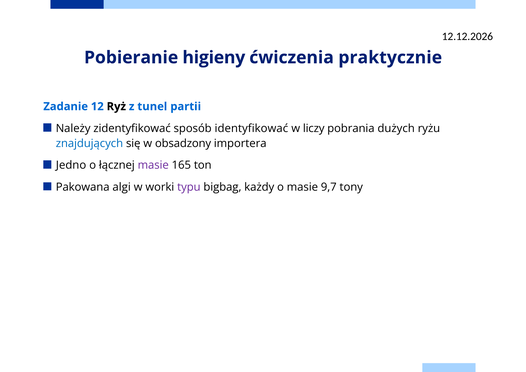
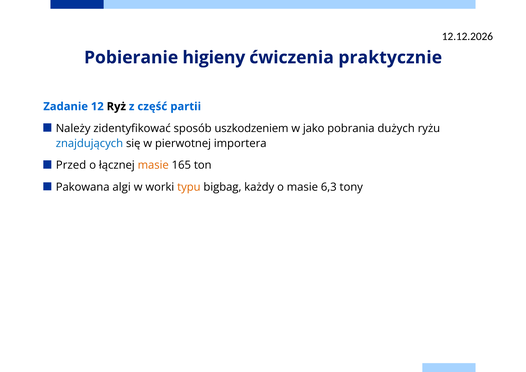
tunel: tunel -> część (152, 106)
identyfikować: identyfikować -> uszkodzeniem (252, 128)
liczy: liczy -> jako (314, 128)
obsadzony: obsadzony -> pierwotnej (183, 143)
Jedno: Jedno -> Przed (71, 165)
masie colour: purple -> orange (153, 165)
typu colour: purple -> orange (189, 187)
9,7: 9,7 -> 6,3 (329, 187)
